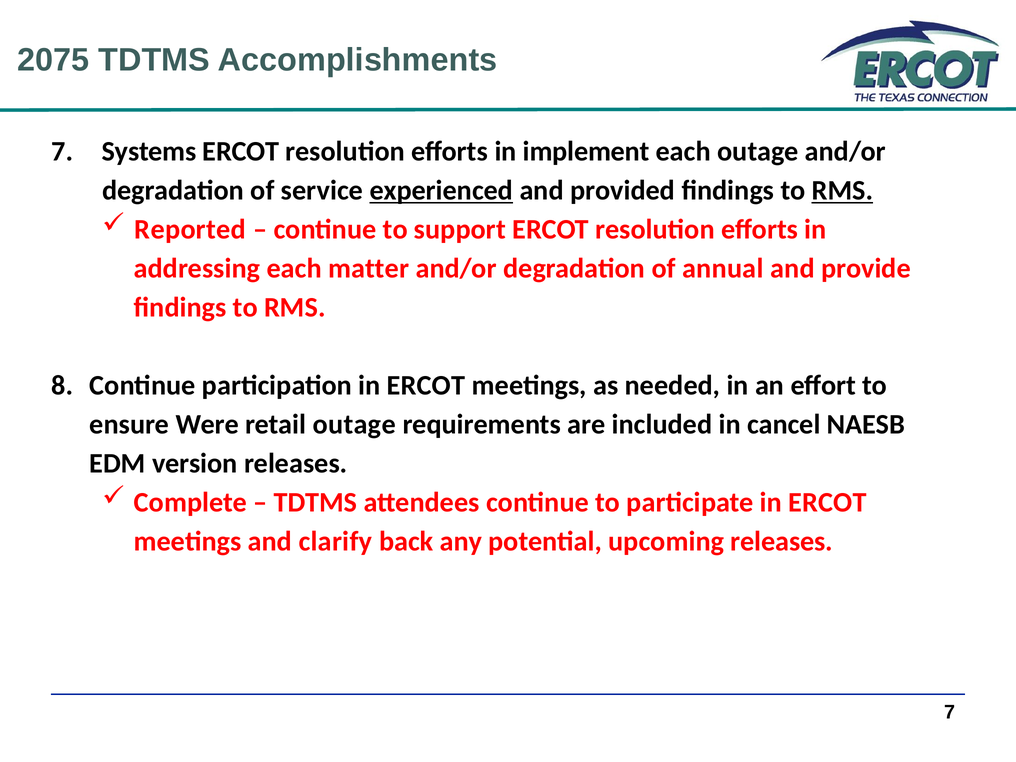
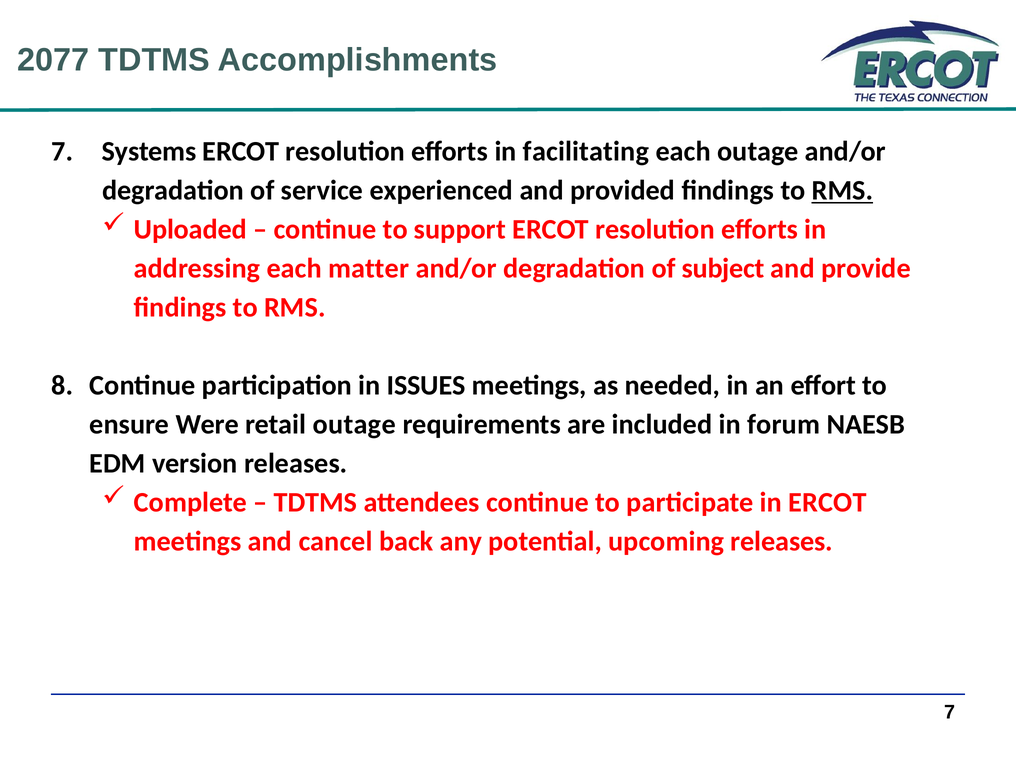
2075: 2075 -> 2077 (53, 60)
implement: implement -> facilitating (586, 152)
experienced underline: present -> none (441, 191)
Reported: Reported -> Uploaded (190, 230)
annual: annual -> subject (723, 269)
participation in ERCOT: ERCOT -> ISSUES (426, 385)
cancel: cancel -> forum (784, 424)
clarify: clarify -> cancel (336, 541)
